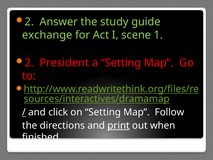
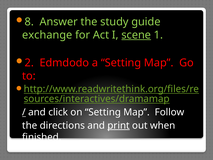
2: 2 -> 8 (29, 22)
scene underline: none -> present (136, 35)
President: President -> Edmdodo (64, 63)
